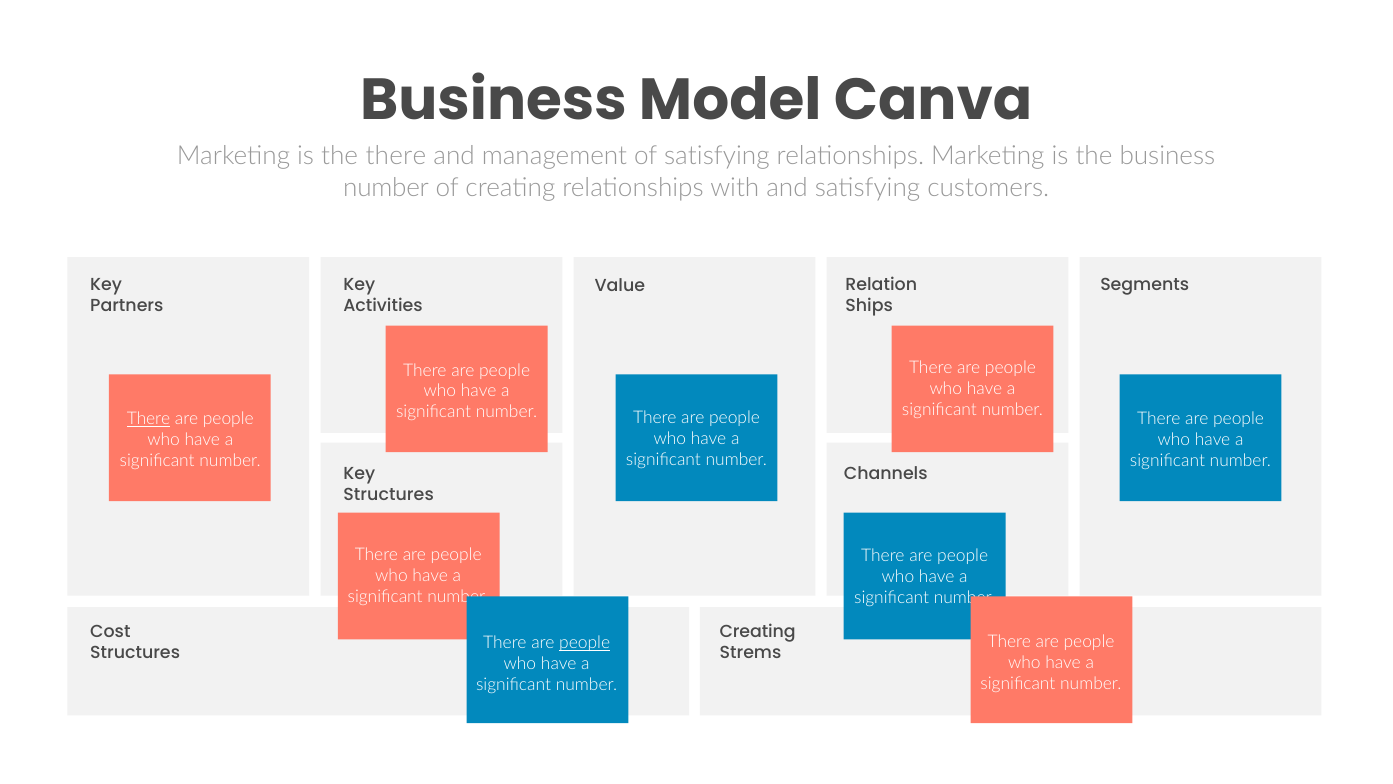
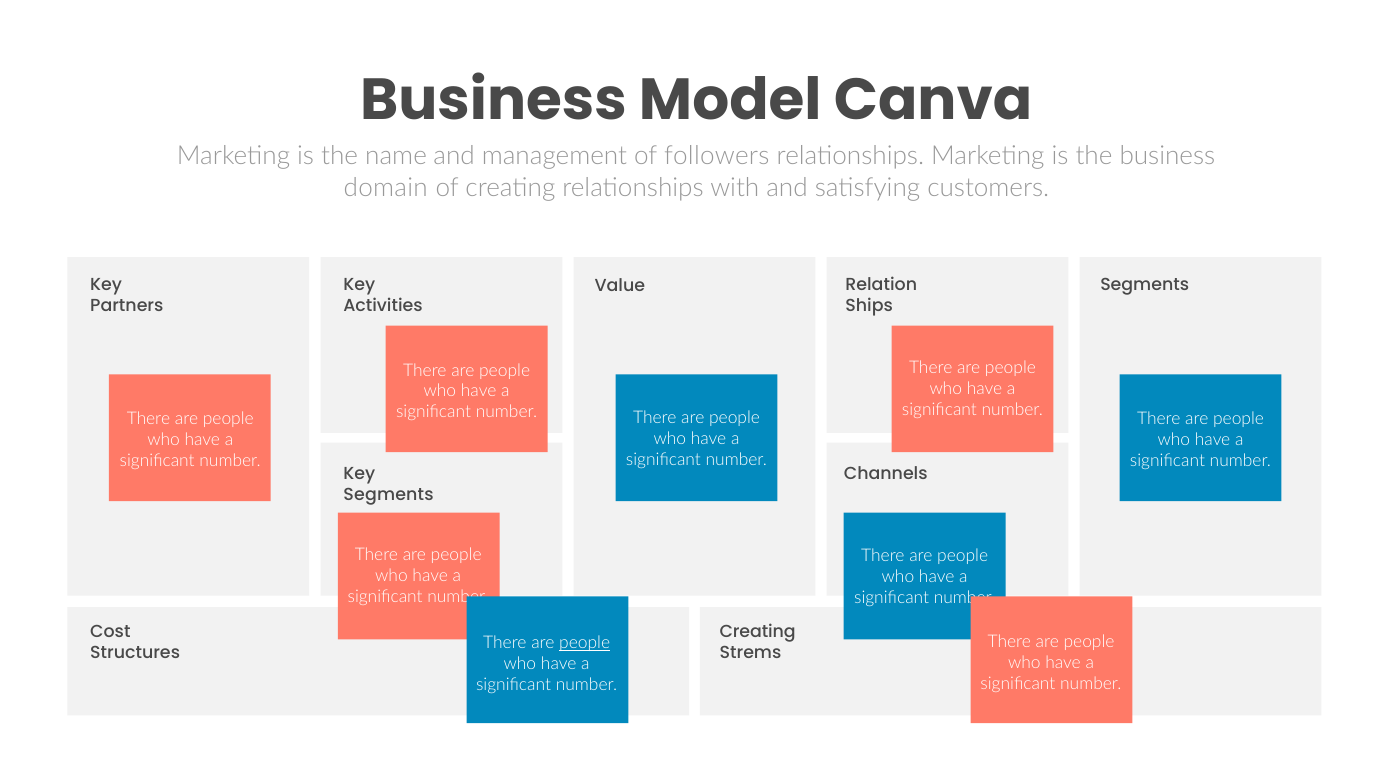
the there: there -> name (396, 156)
of satisfying: satisfying -> followers (717, 156)
number: number -> domain (386, 188)
There underline: present -> none (149, 419)
Structures: Structures -> Segments (389, 495)
